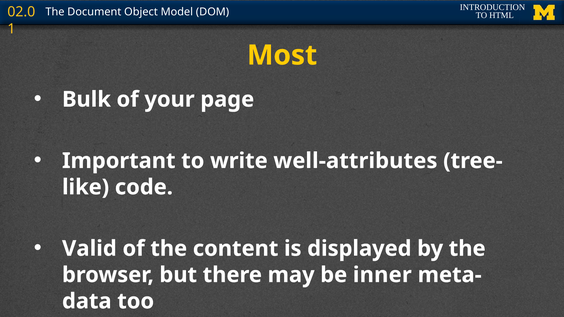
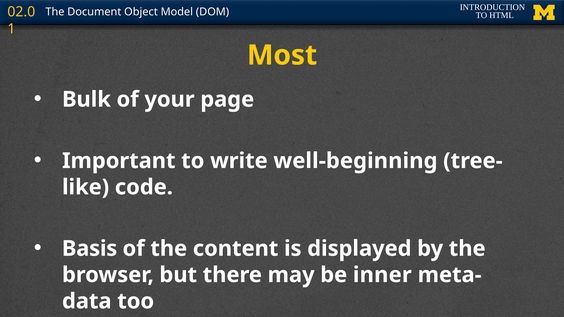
well-attributes: well-attributes -> well-beginning (355, 161)
Valid: Valid -> Basis (90, 249)
